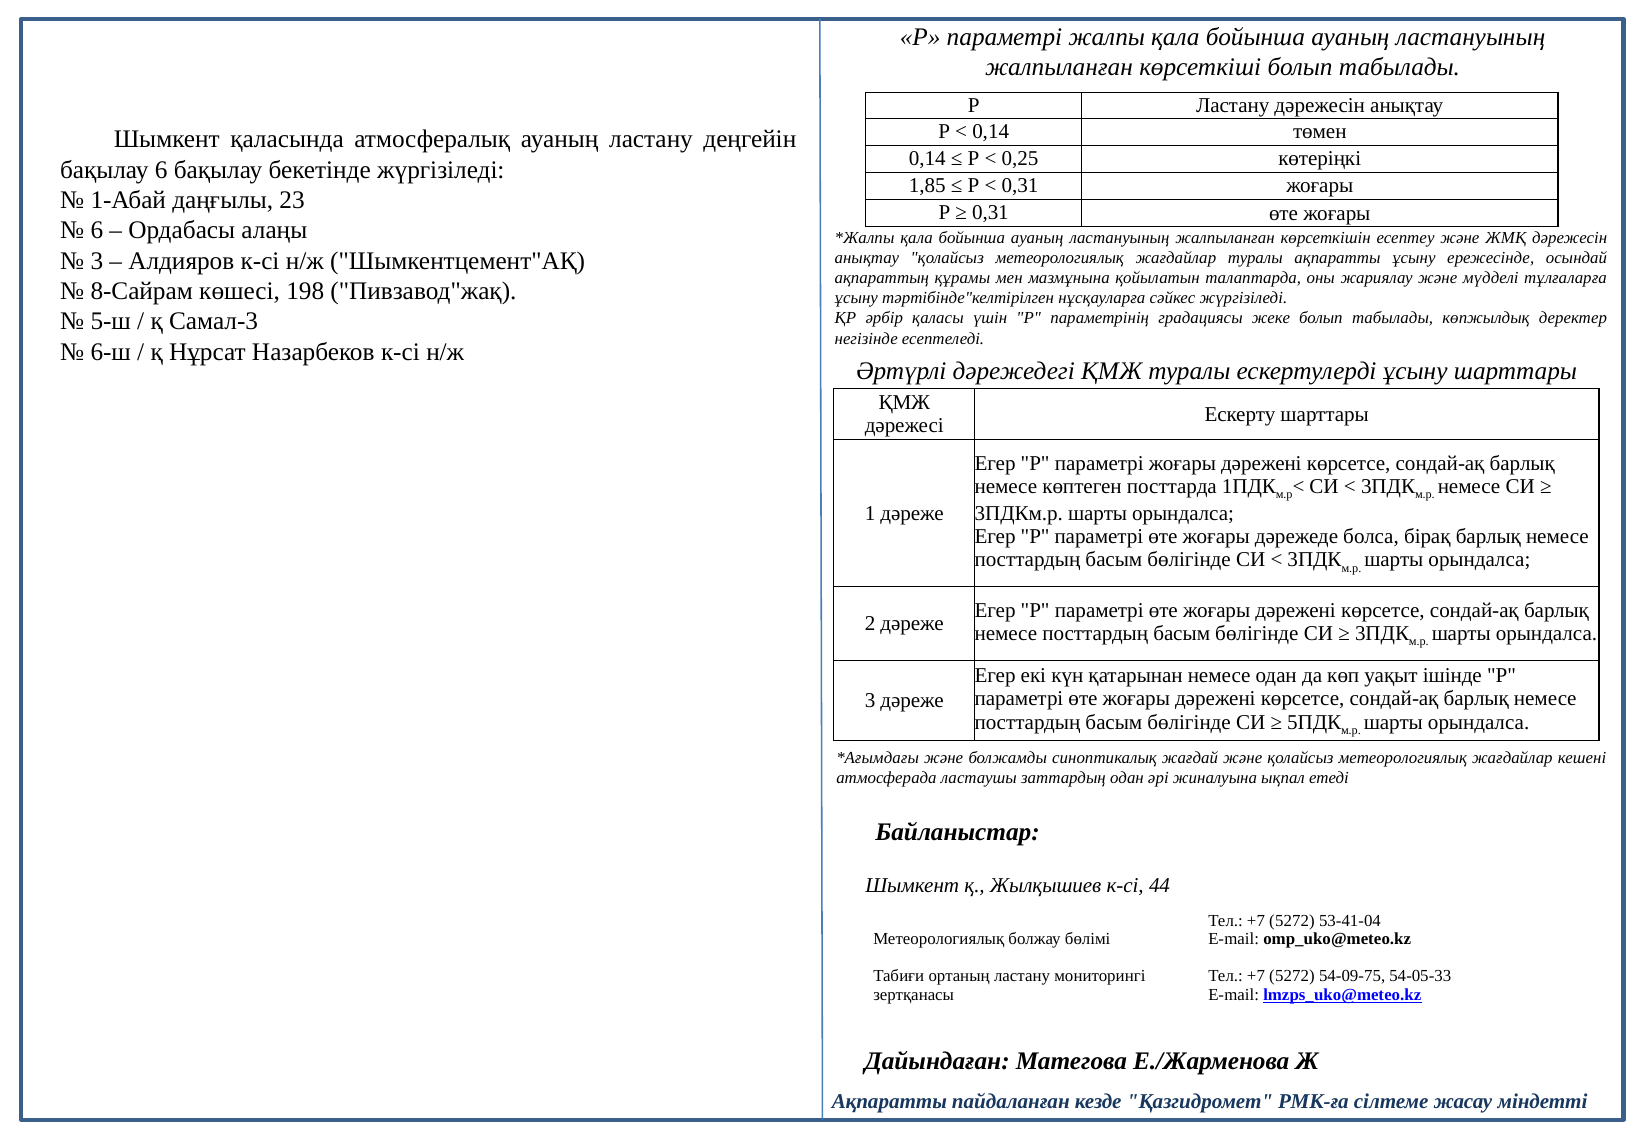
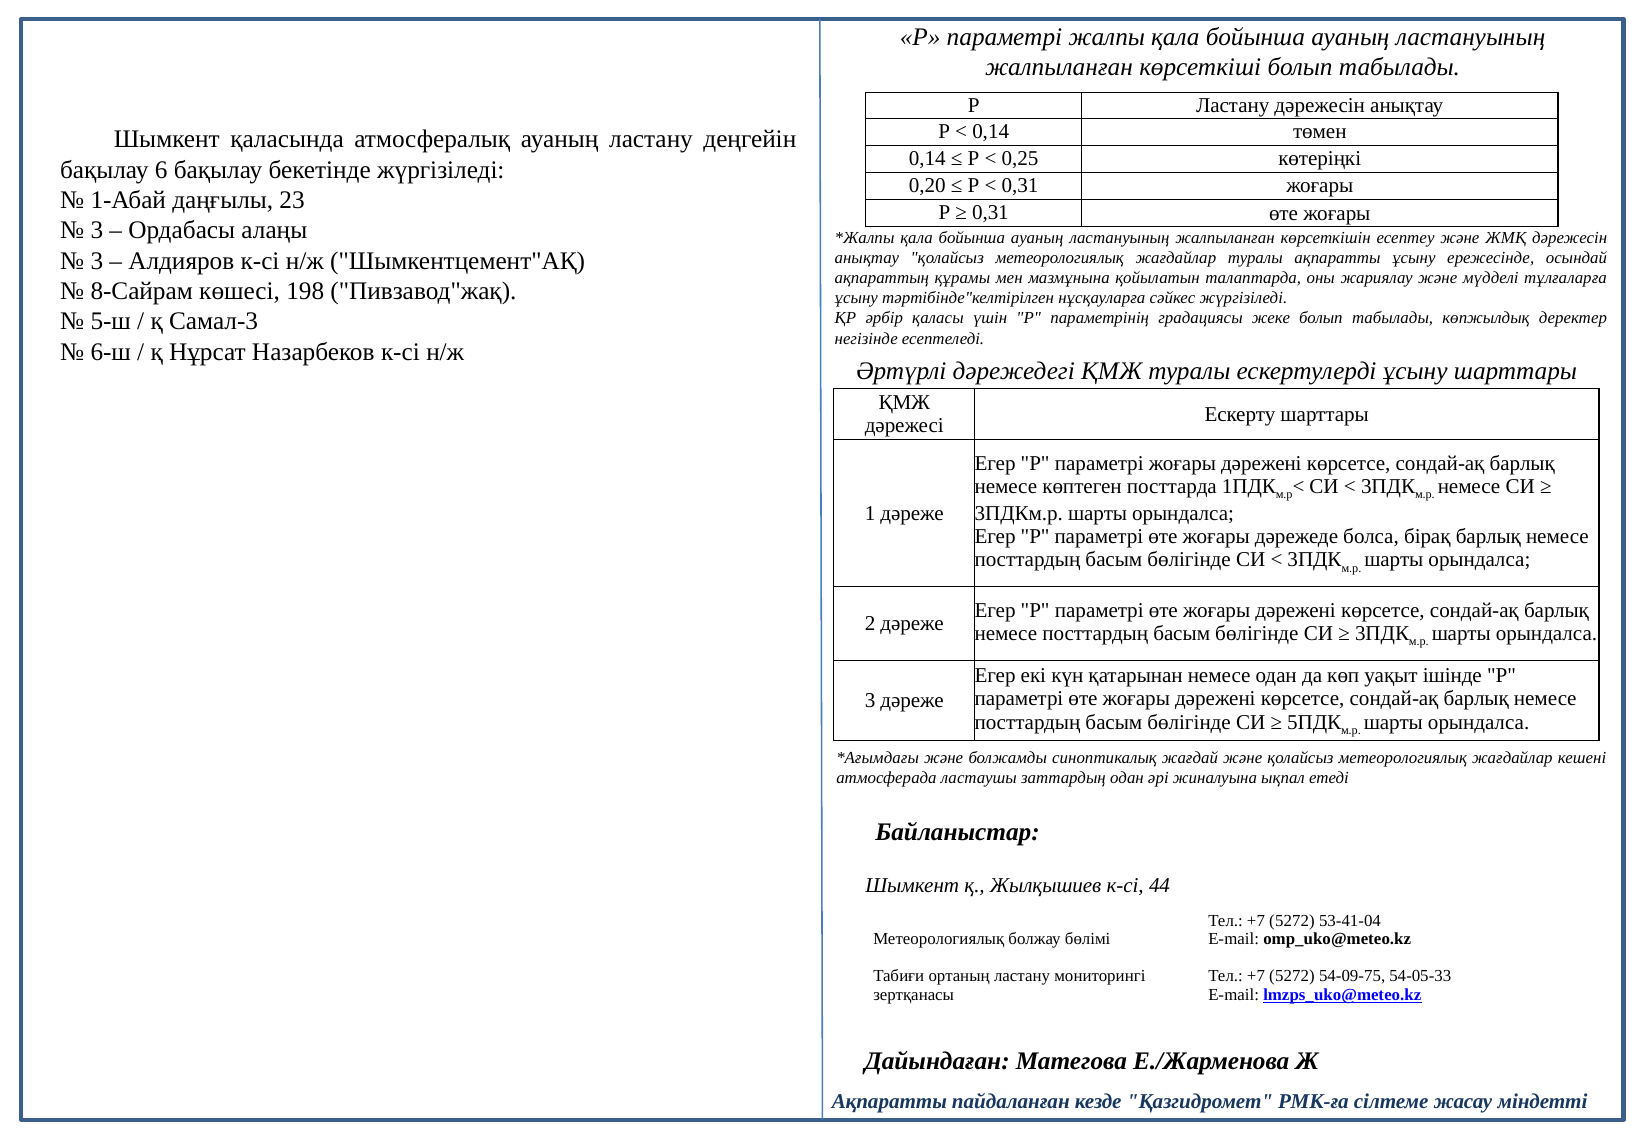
1,85: 1,85 -> 0,20 (927, 186)
6: 6 -> 3 (97, 230)
